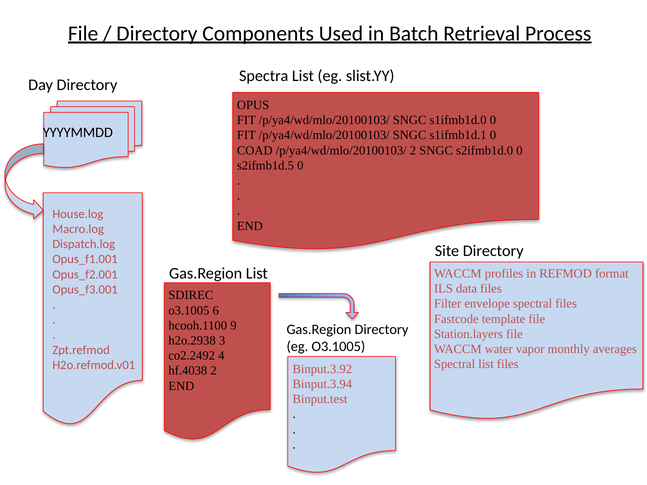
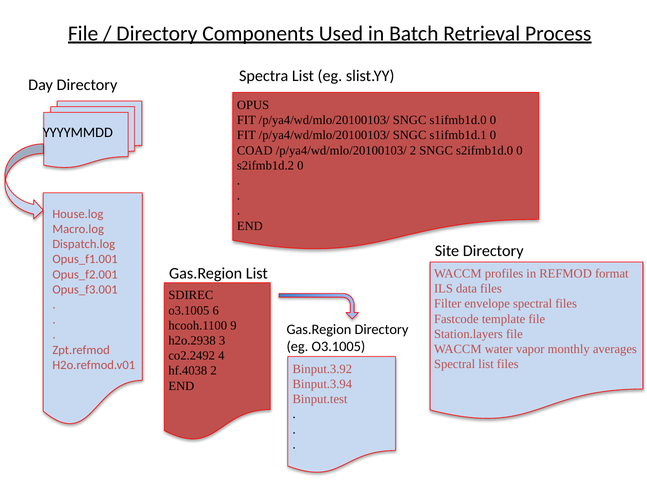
s2ifmb1d.5: s2ifmb1d.5 -> s2ifmb1d.2 (265, 166)
